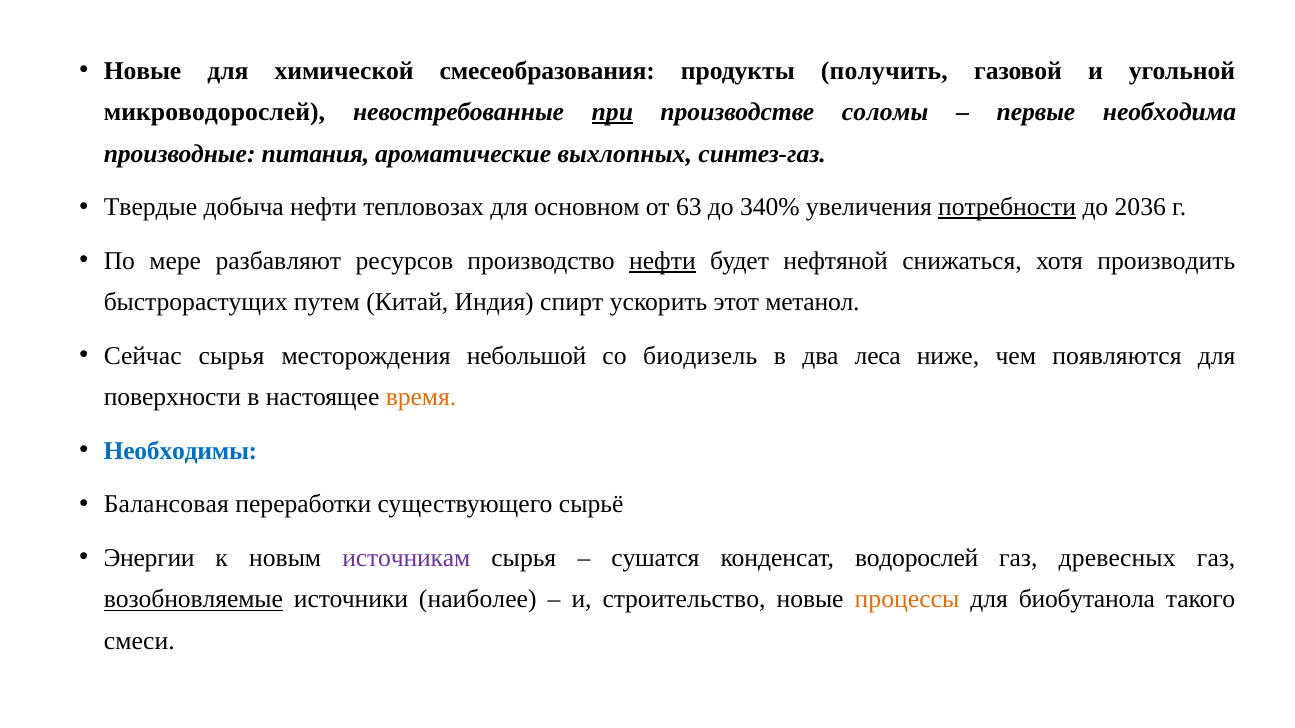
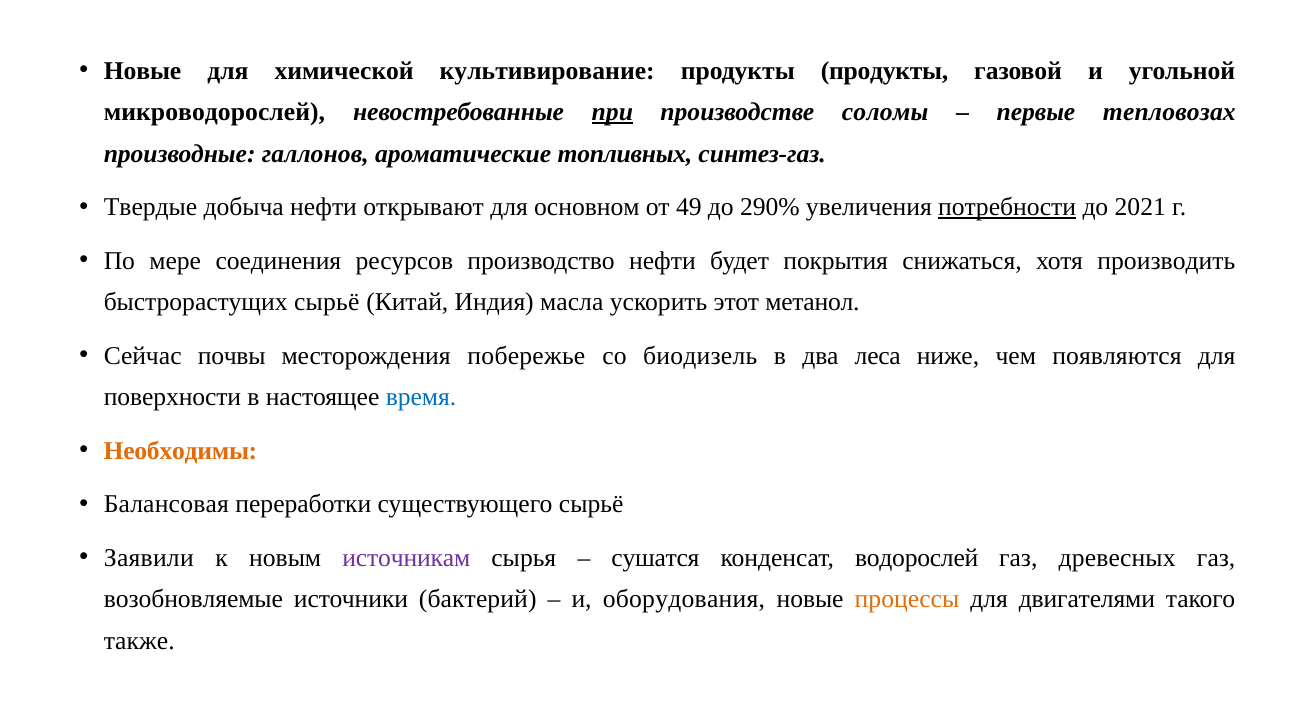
смесеобразования: смесеобразования -> культивирование (547, 71)
продукты получить: получить -> продукты (885, 71)
необходима: необходима -> тепловозах (1169, 112)
питания: питания -> галлонов (315, 154)
выхлопных: выхлопных -> топливных (625, 154)
тепловозах: тепловозах -> открывают (424, 207)
63: 63 -> 49 (689, 207)
340%: 340% -> 290% (770, 207)
2036: 2036 -> 2021 (1140, 207)
разбавляют: разбавляют -> соединения (278, 261)
нефти underline: present -> none (662, 261)
нефтяной: нефтяной -> покрытия (836, 261)
быстрорастущих путем: путем -> сырьё (327, 302)
спирт: спирт -> масла (572, 302)
Сейчас сырья: сырья -> почвы (232, 356)
небольшой: небольшой -> побережье (526, 356)
время colour: orange -> blue (421, 397)
Необходимы colour: blue -> orange (180, 451)
Энергии: Энергии -> Заявили (149, 558)
возобновляемые underline: present -> none (193, 600)
наиболее: наиболее -> бактерий (478, 600)
строительство: строительство -> оборудования (684, 600)
биобутанола: биобутанола -> двигателями (1087, 600)
смеси: смеси -> также (139, 641)
